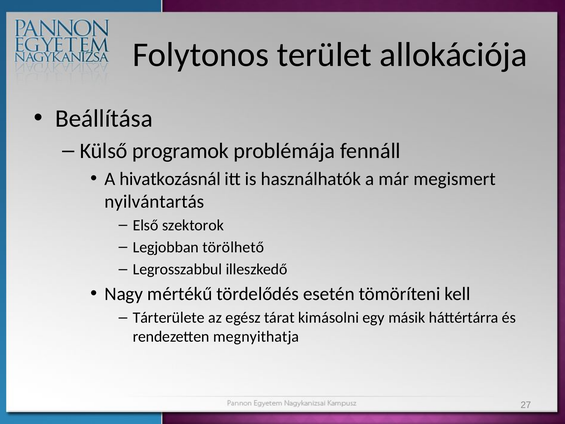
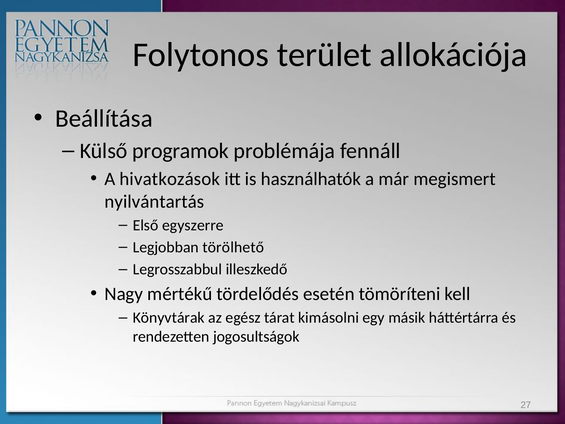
hivatkozásnál: hivatkozásnál -> hivatkozások (170, 179)
szektorok: szektorok -> egyszerre (193, 225)
Tárterülete: Tárterülete -> Könyvtárak (169, 318)
megnyithatja: megnyithatja -> jogosultságok (256, 336)
